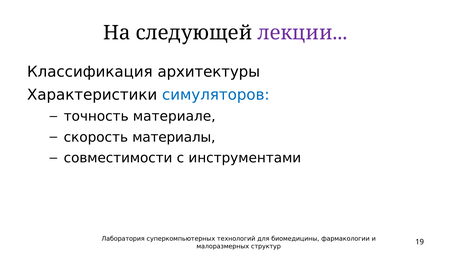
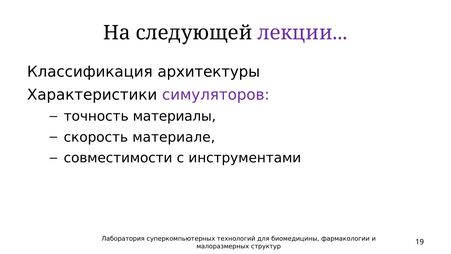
симуляторов colour: blue -> purple (216, 95)
материале: материале -> материалы (174, 116)
материалы: материалы -> материале (174, 137)
